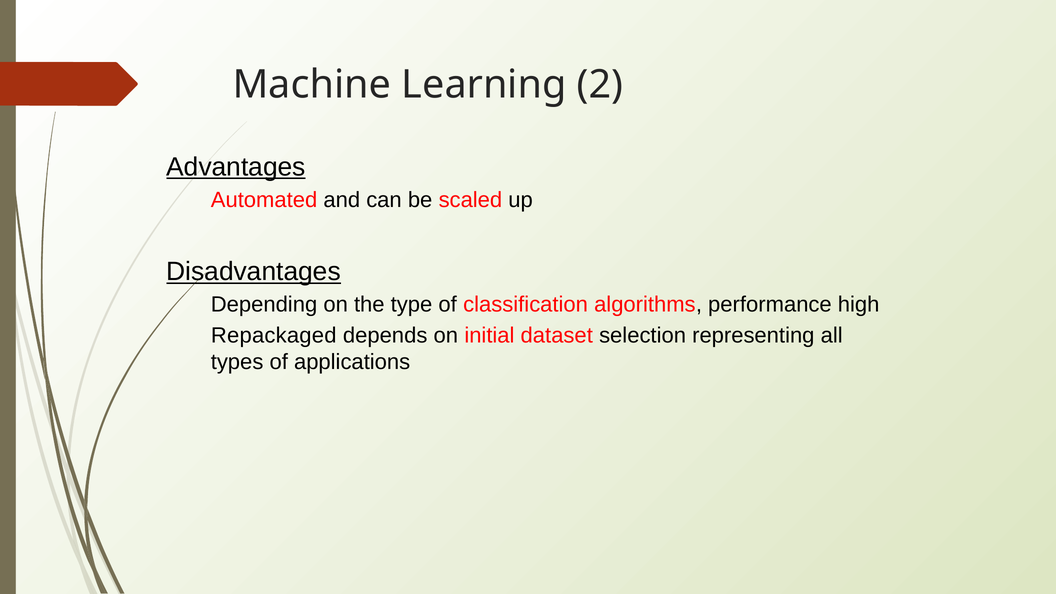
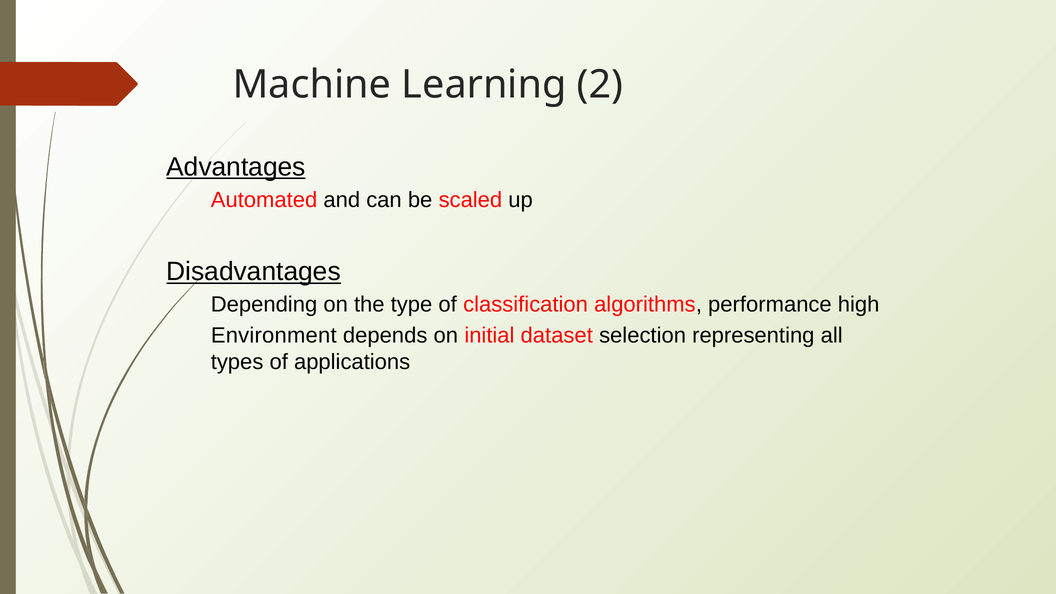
Repackaged: Repackaged -> Environment (274, 335)
